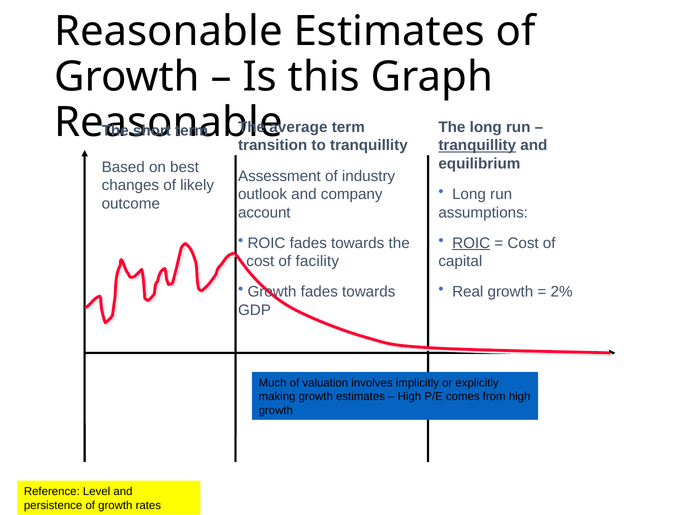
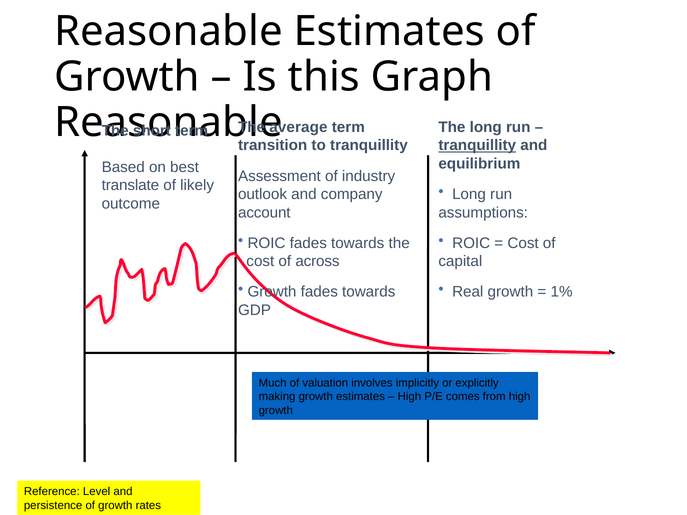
changes: changes -> translate (130, 186)
ROIC underline: present -> none (471, 243)
facility: facility -> across (317, 262)
2%: 2% -> 1% (562, 292)
